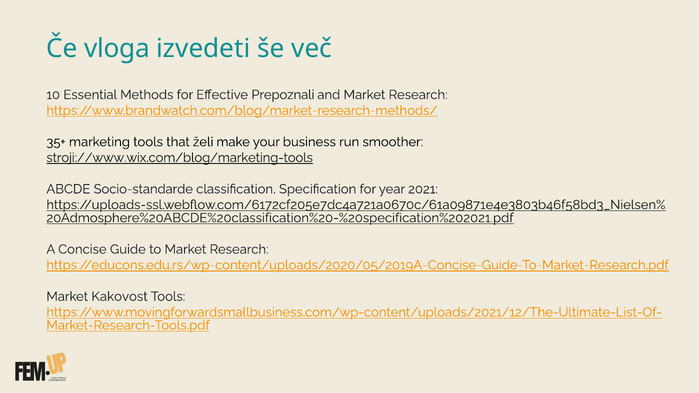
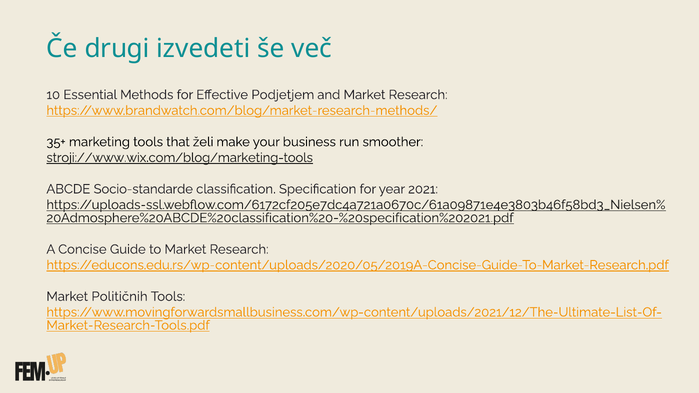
vloga: vloga -> drugi (117, 49)
Prepoznali: Prepoznali -> Podjetjem (283, 95)
Kakovost: Kakovost -> Političnih (120, 297)
